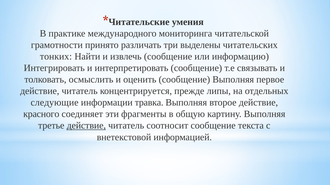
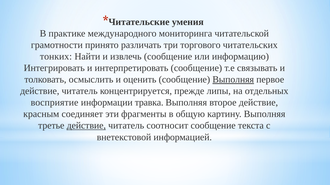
выделены: выделены -> торгового (200, 45)
Выполняя underline: none -> present (233, 80)
следующие: следующие -> восприятие (55, 103)
красного: красного -> красным (41, 114)
